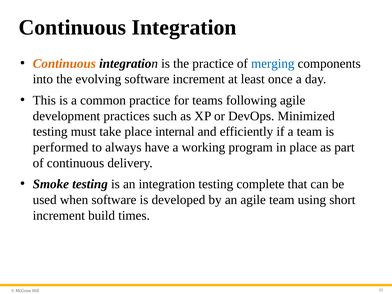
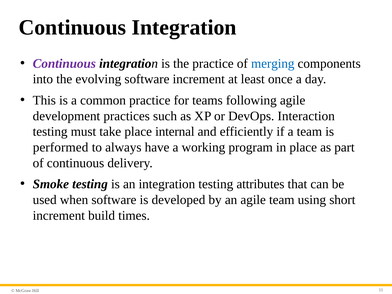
Continuous colour: orange -> purple (64, 63)
Minimized: Minimized -> Interaction (306, 116)
complete: complete -> attributes (260, 184)
